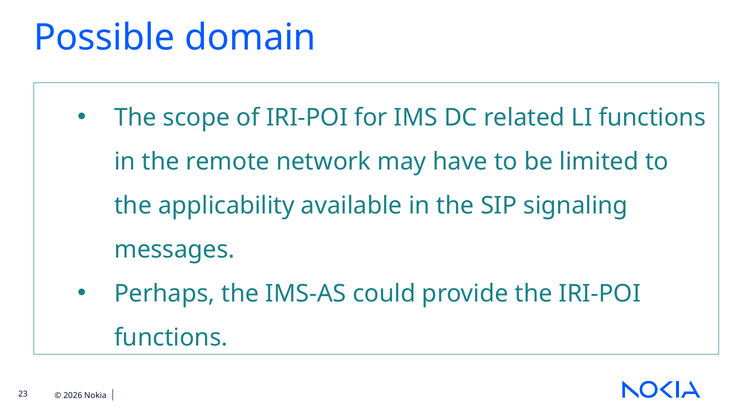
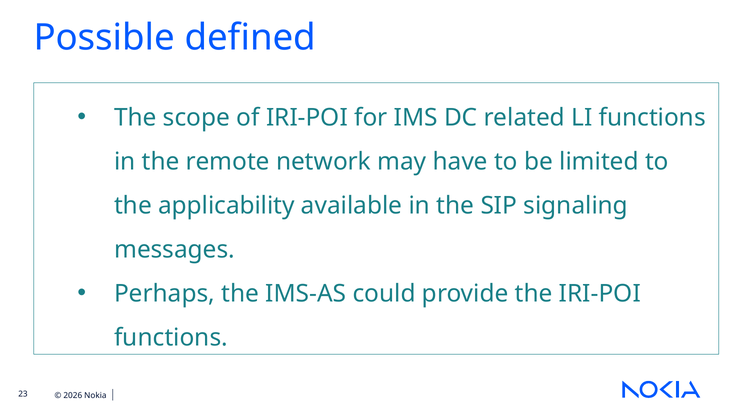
domain: domain -> defined (250, 38)
